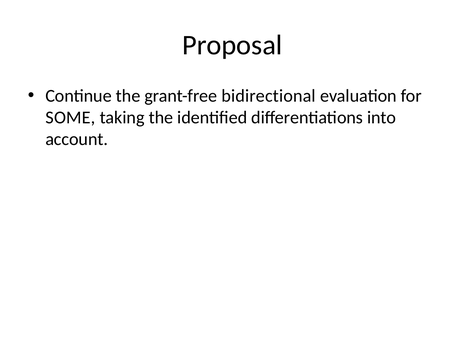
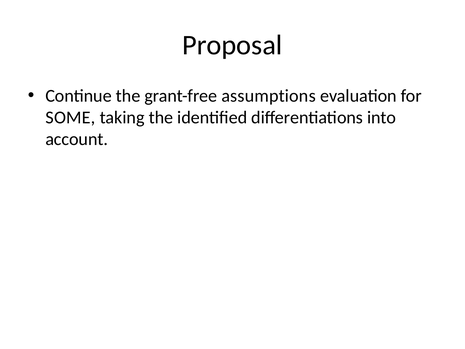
bidirectional: bidirectional -> assumptions (269, 96)
